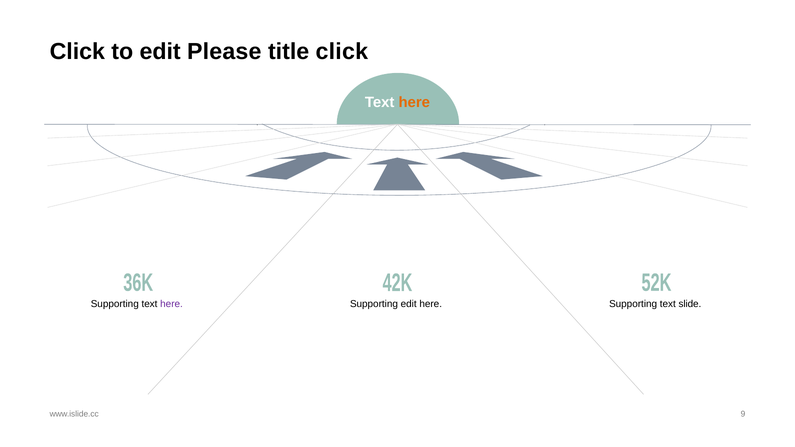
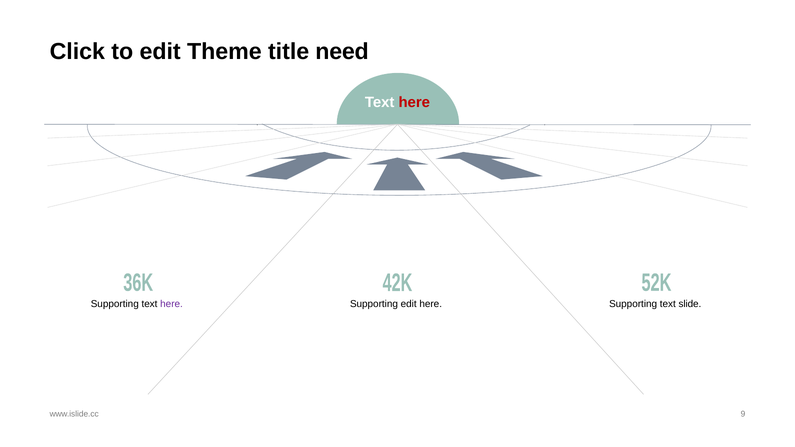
Please: Please -> Theme (224, 51)
title click: click -> need (342, 51)
here colour: orange -> red (414, 102)
